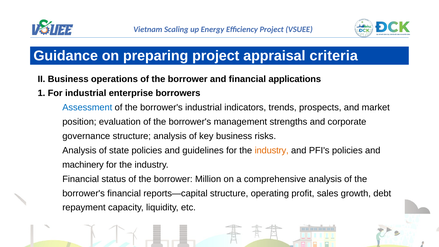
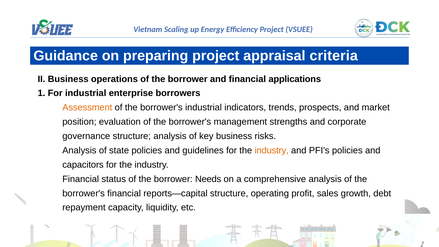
Assessment colour: blue -> orange (87, 108)
machinery: machinery -> capacitors (83, 165)
Million: Million -> Needs (208, 179)
